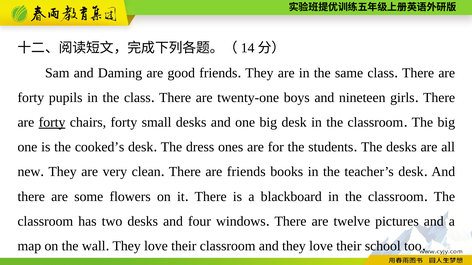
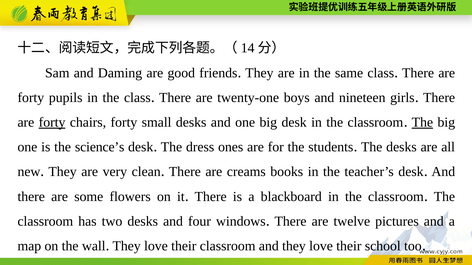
The underline: none -> present (422, 123)
cooked’s: cooked’s -> science’s (100, 147)
are friends: friends -> creams (246, 172)
